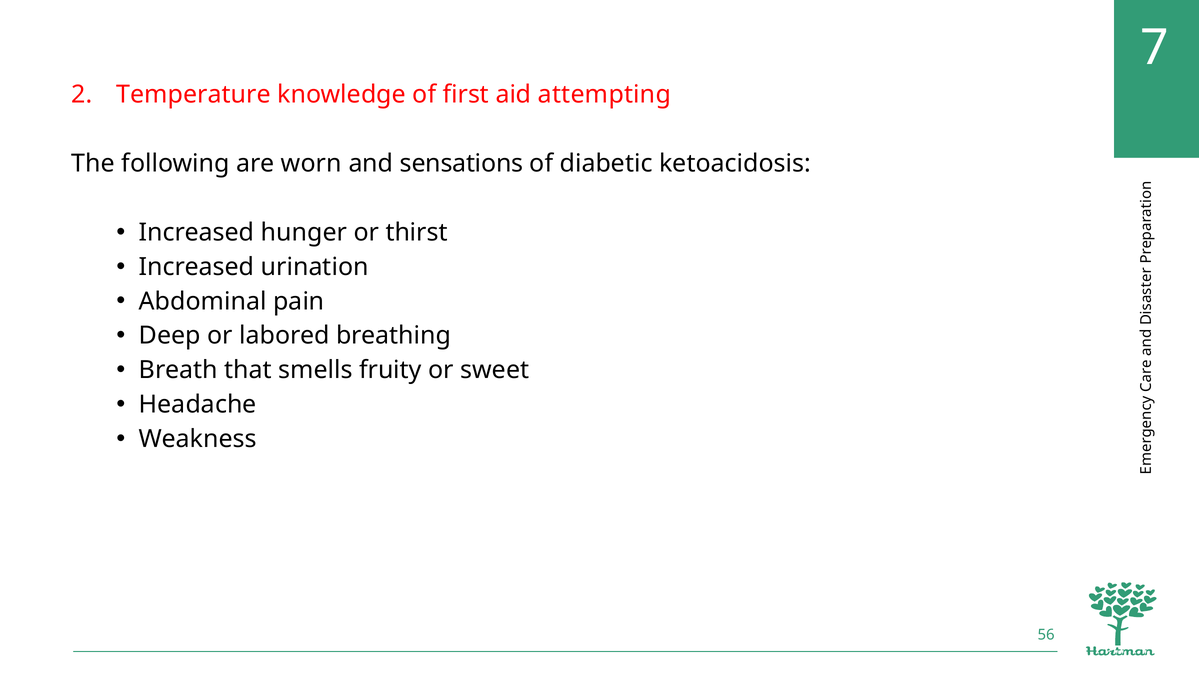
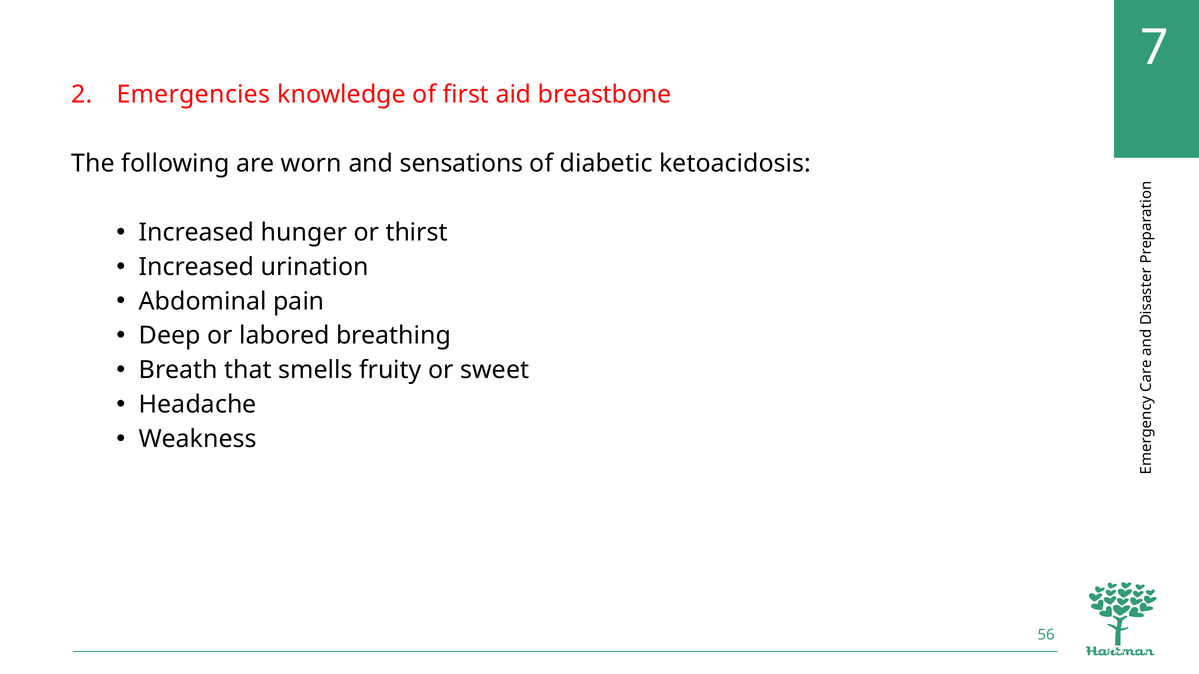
Temperature: Temperature -> Emergencies (193, 95)
attempting: attempting -> breastbone (605, 95)
